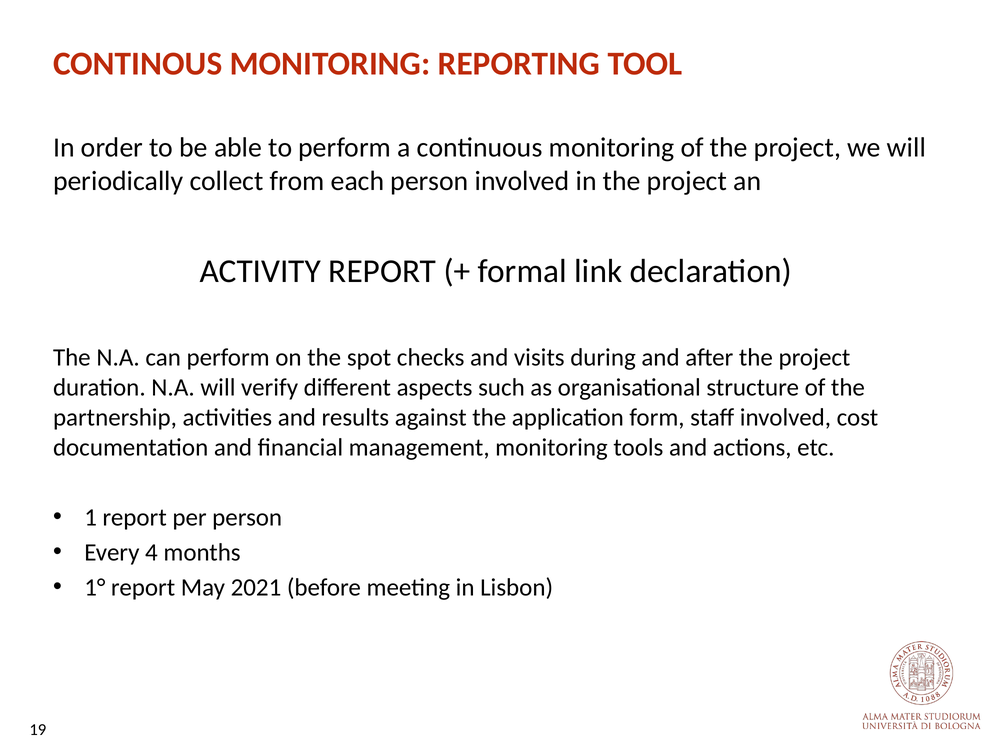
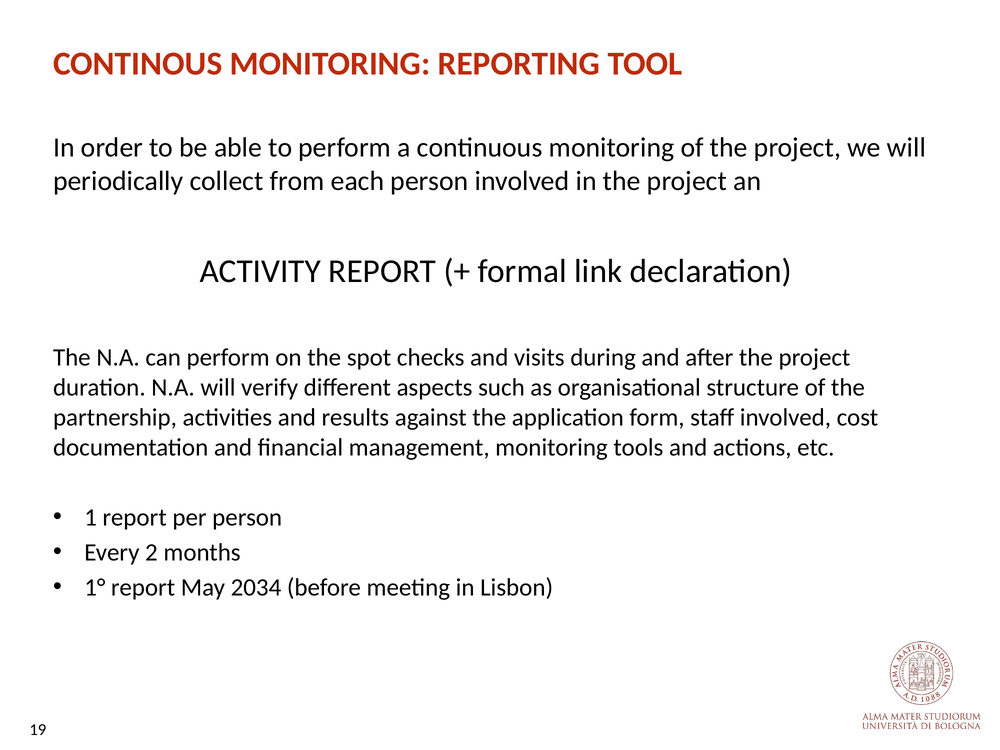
4: 4 -> 2 (151, 552)
2021: 2021 -> 2034 (256, 587)
